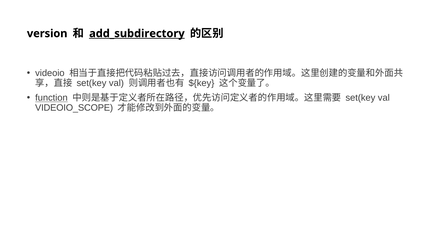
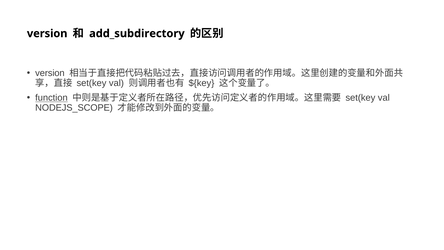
add_subdirectory underline: present -> none (137, 33)
videoio: videoio -> version (50, 73)
VIDEOIO_SCOPE: VIDEOIO_SCOPE -> NODEJS_SCOPE (74, 108)
